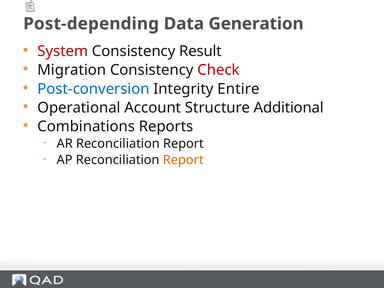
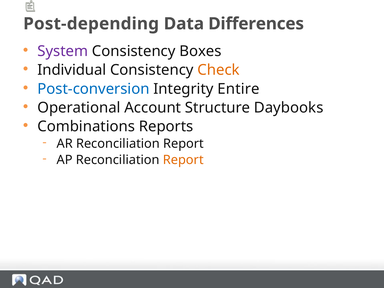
Generation: Generation -> Differences (256, 24)
System colour: red -> purple (63, 51)
Result: Result -> Boxes (200, 51)
Migration: Migration -> Individual (72, 70)
Check colour: red -> orange (219, 70)
Additional: Additional -> Daybooks (289, 108)
